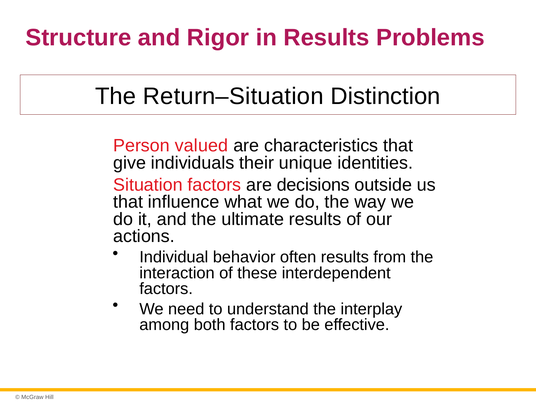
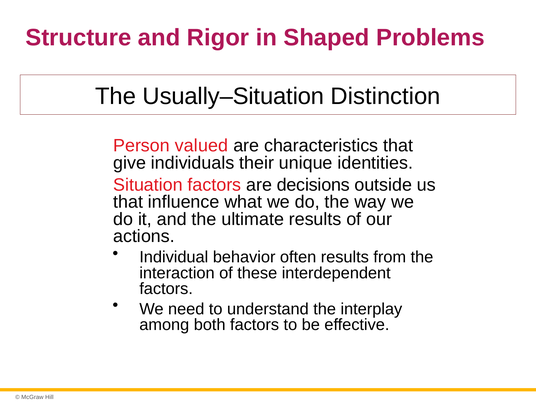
in Results: Results -> Shaped (326, 38)
Return–Situation: Return–Situation -> Usually–Situation (233, 96)
